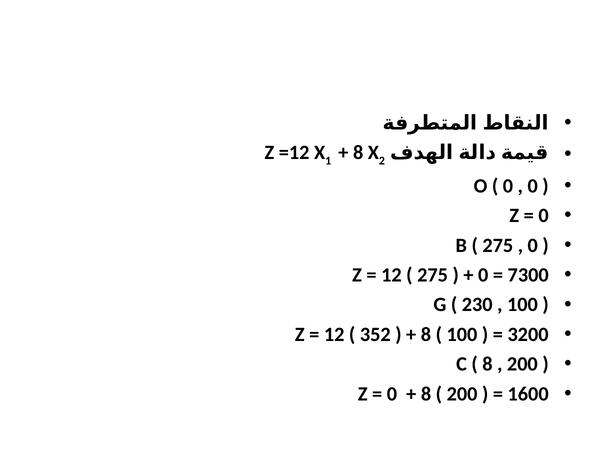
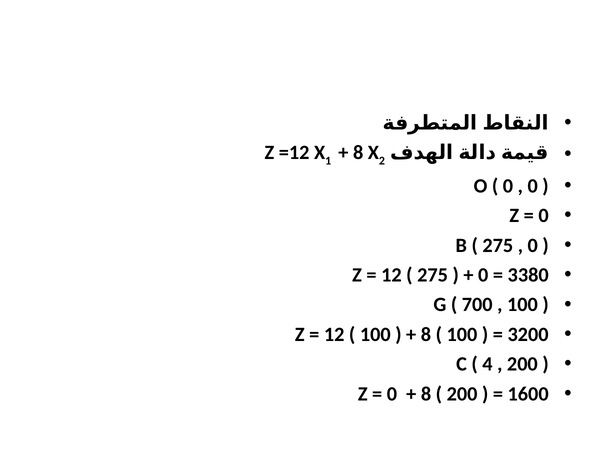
7300: 7300 -> 3380 (528, 275)
230: 230 -> 700 (477, 305)
352: 352 -> 100 (375, 335)
8: 8 -> 4 (487, 364)
